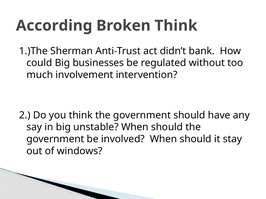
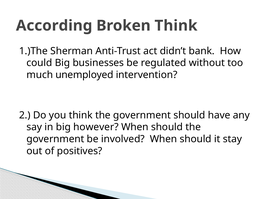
involvement: involvement -> unemployed (84, 75)
unstable: unstable -> however (96, 127)
windows: windows -> positives (80, 151)
